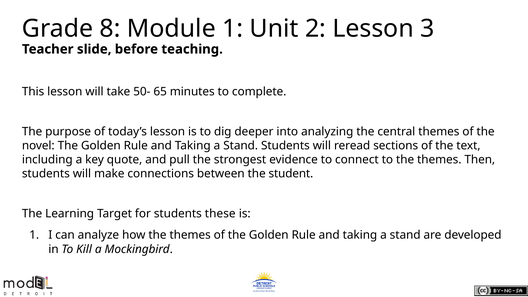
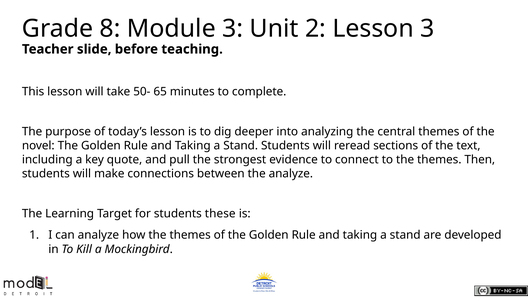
Module 1: 1 -> 3 (233, 29)
the student: student -> analyze (291, 174)
